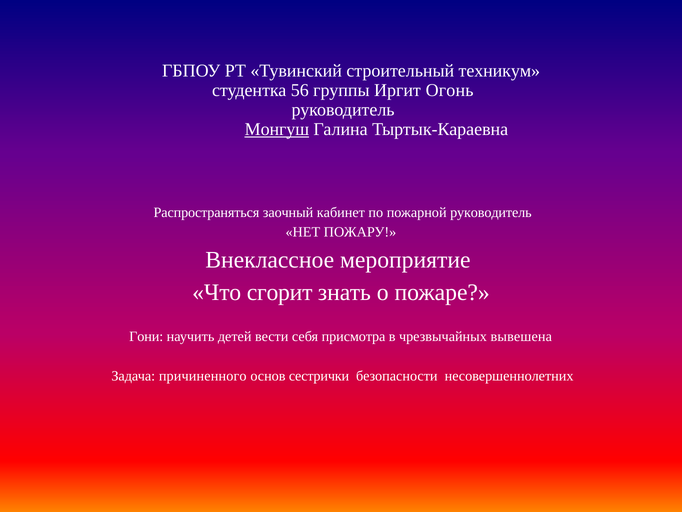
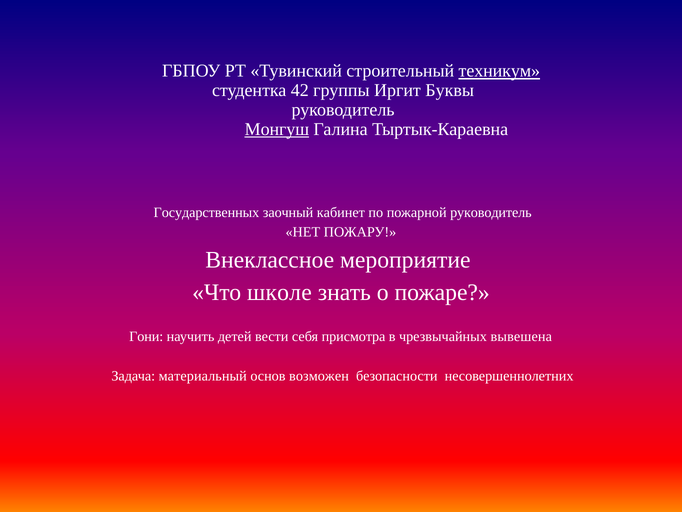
техникум underline: none -> present (499, 71)
56: 56 -> 42 (300, 90)
Огонь: Огонь -> Буквы (450, 90)
Распространяться: Распространяться -> Государственных (206, 212)
сгорит: сгорит -> школе (279, 292)
причиненного: причиненного -> материальный (203, 376)
сестрички: сестрички -> возможен (319, 376)
